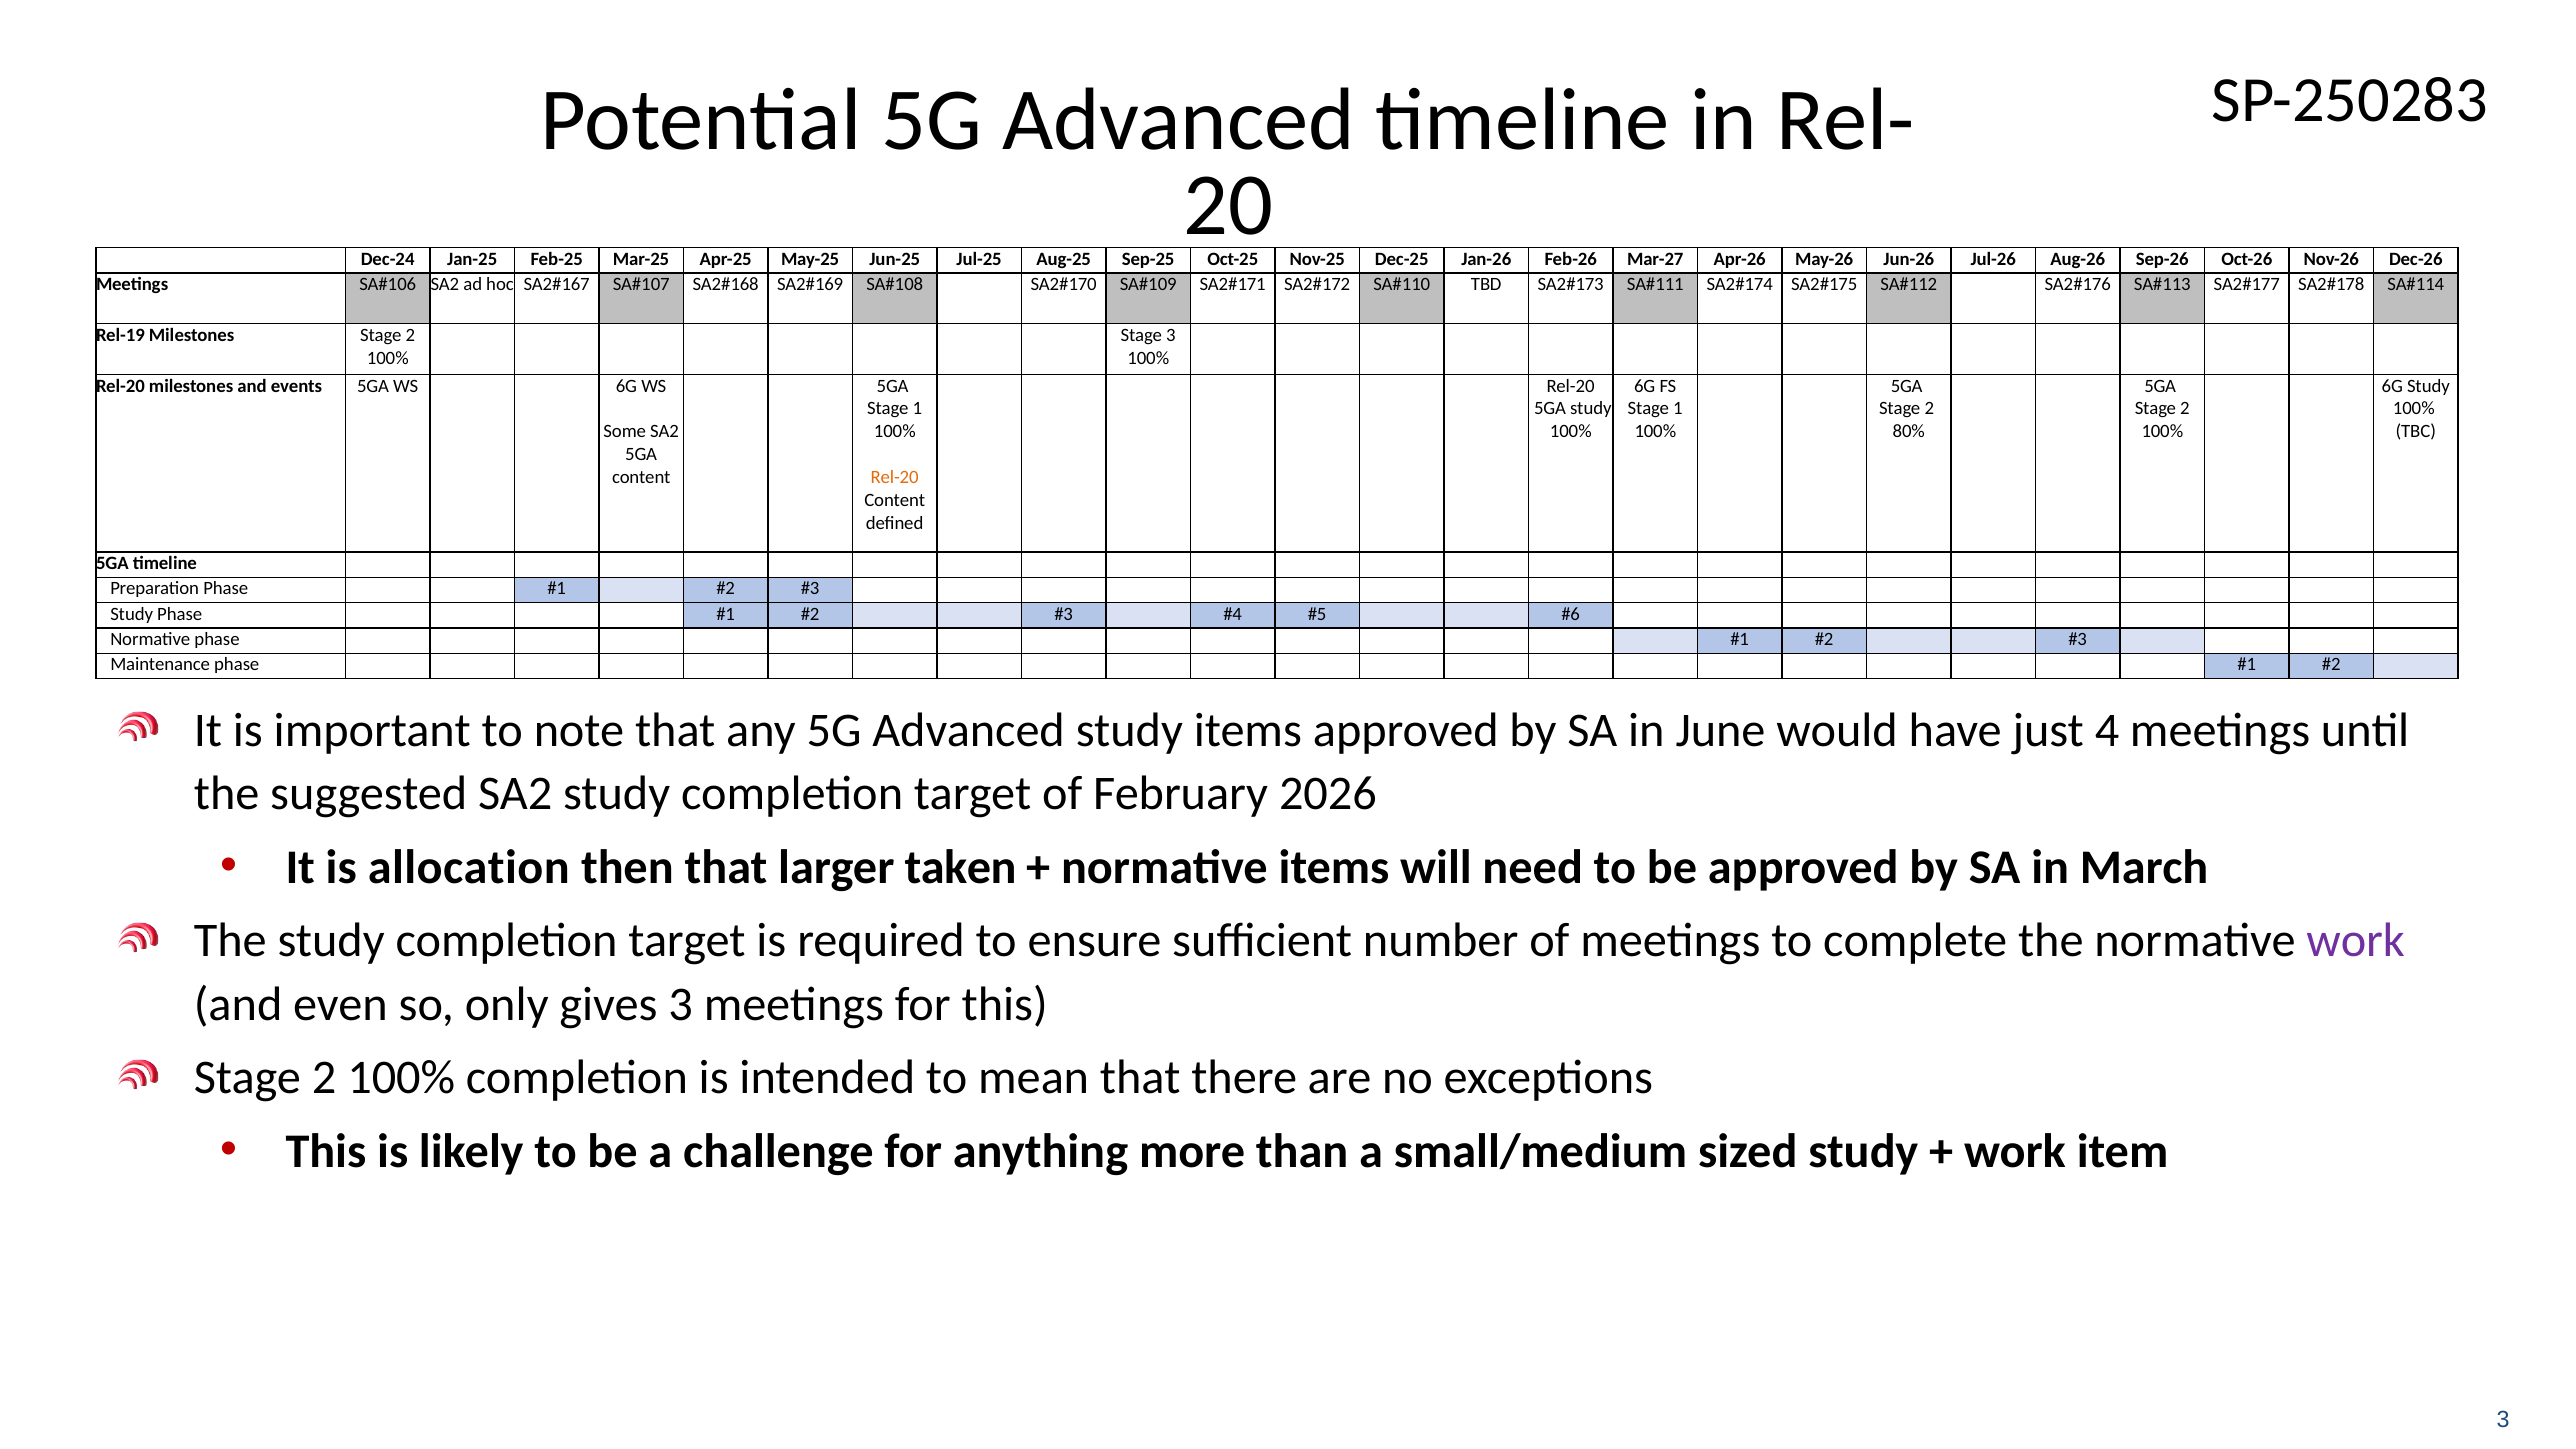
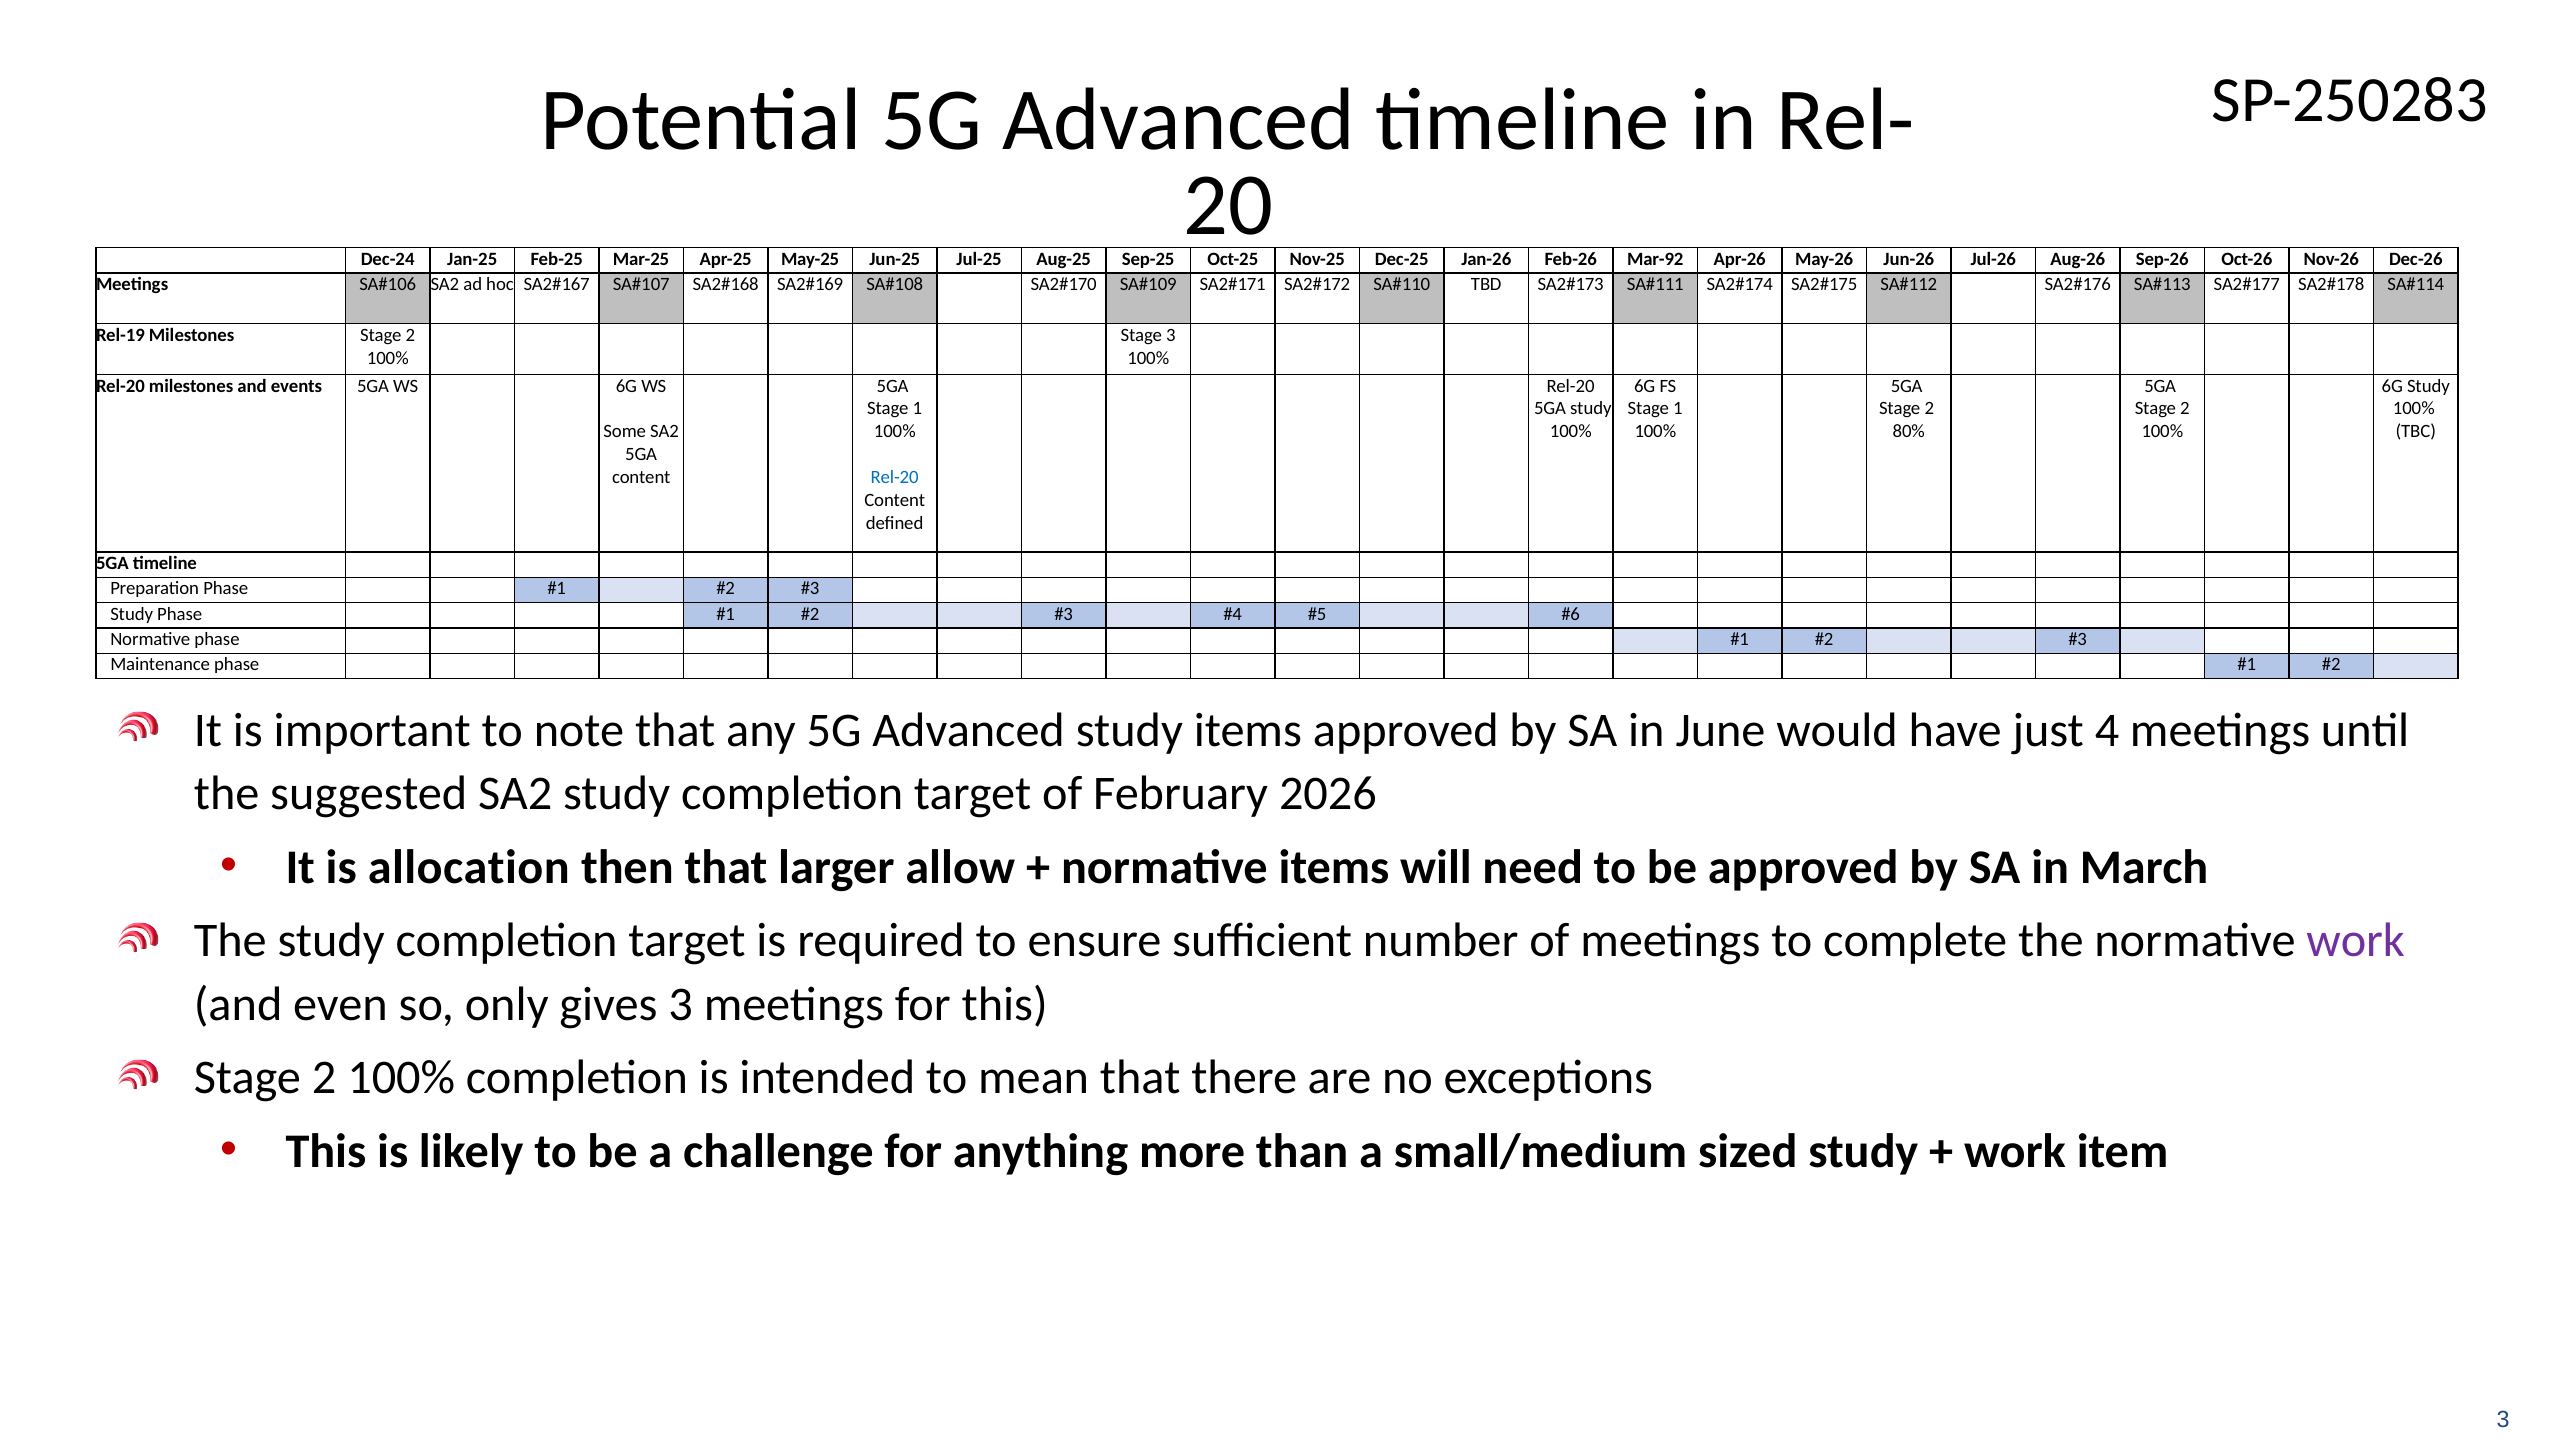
Mar-27: Mar-27 -> Mar-92 (1655, 259)
Rel-20 colour: orange -> blue (895, 477)
taken: taken -> allow (960, 867)
